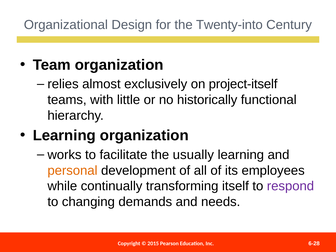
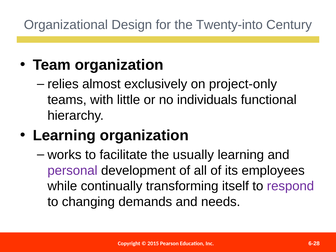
project-itself: project-itself -> project-only (243, 84)
historically: historically -> individuals (207, 100)
personal colour: orange -> purple (72, 170)
